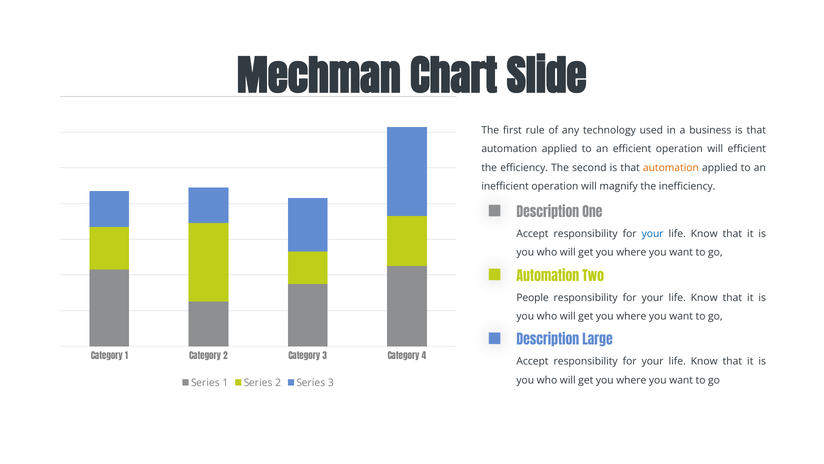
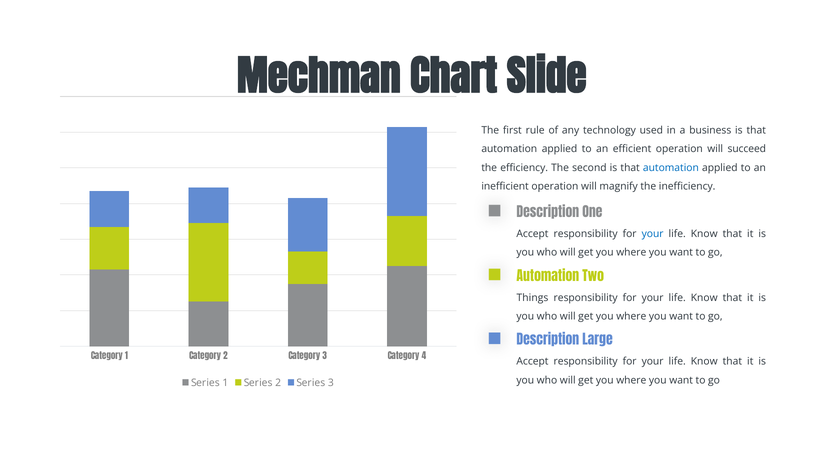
will efficient: efficient -> succeed (747, 149)
automation colour: orange -> blue (671, 167)
People: People -> Things (532, 297)
